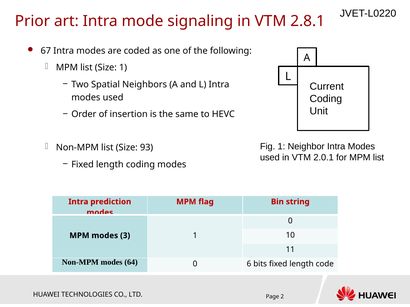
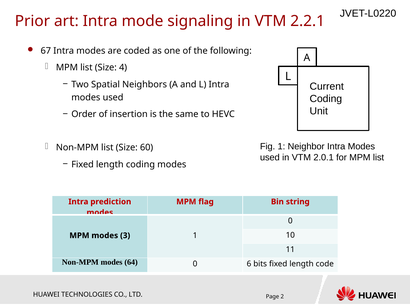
2.8.1: 2.8.1 -> 2.2.1 (308, 21)
Size 1: 1 -> 4 (123, 68)
93: 93 -> 60 (147, 148)
